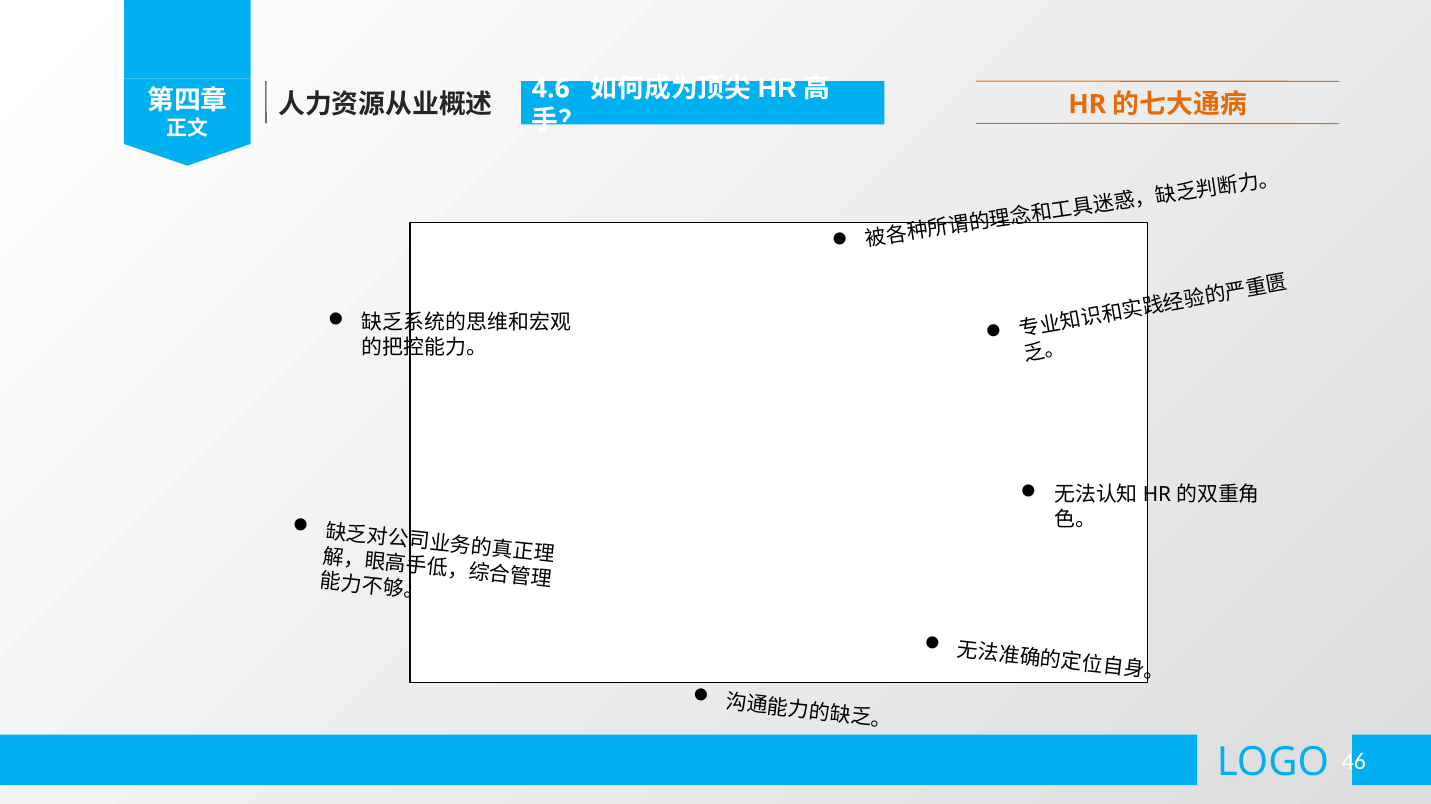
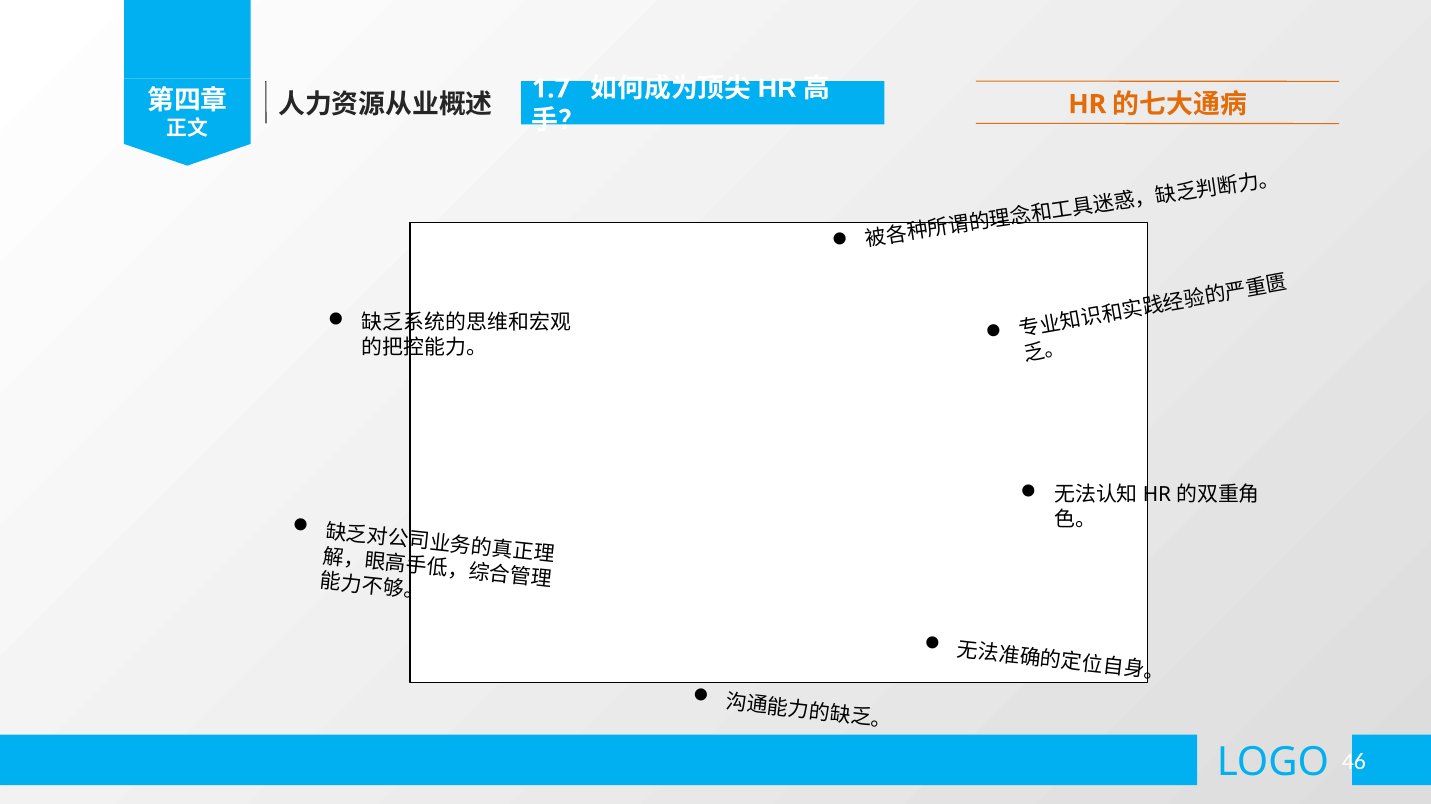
4.6: 4.6 -> 1.7 (551, 89)
